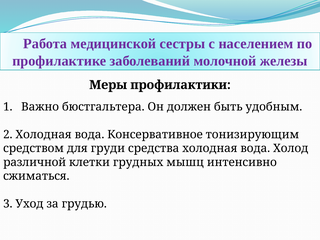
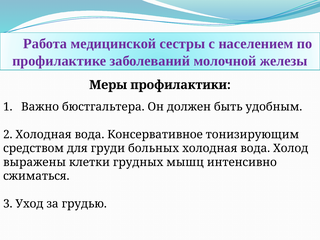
средства: средства -> больных (154, 148)
различной: различной -> выражены (35, 162)
